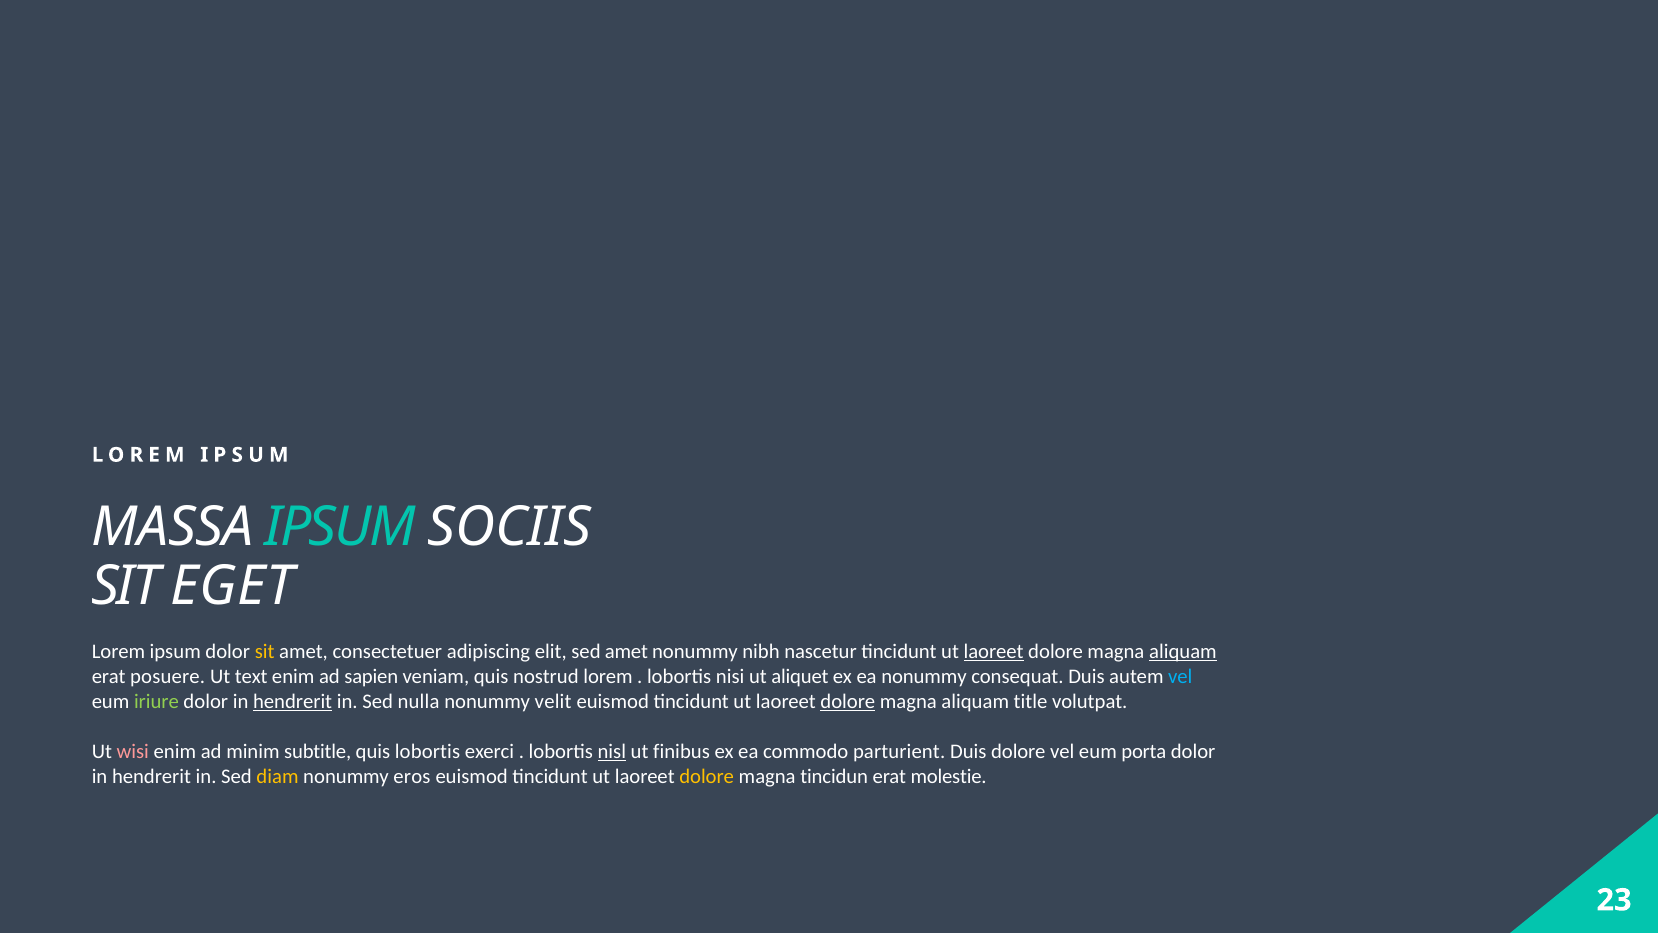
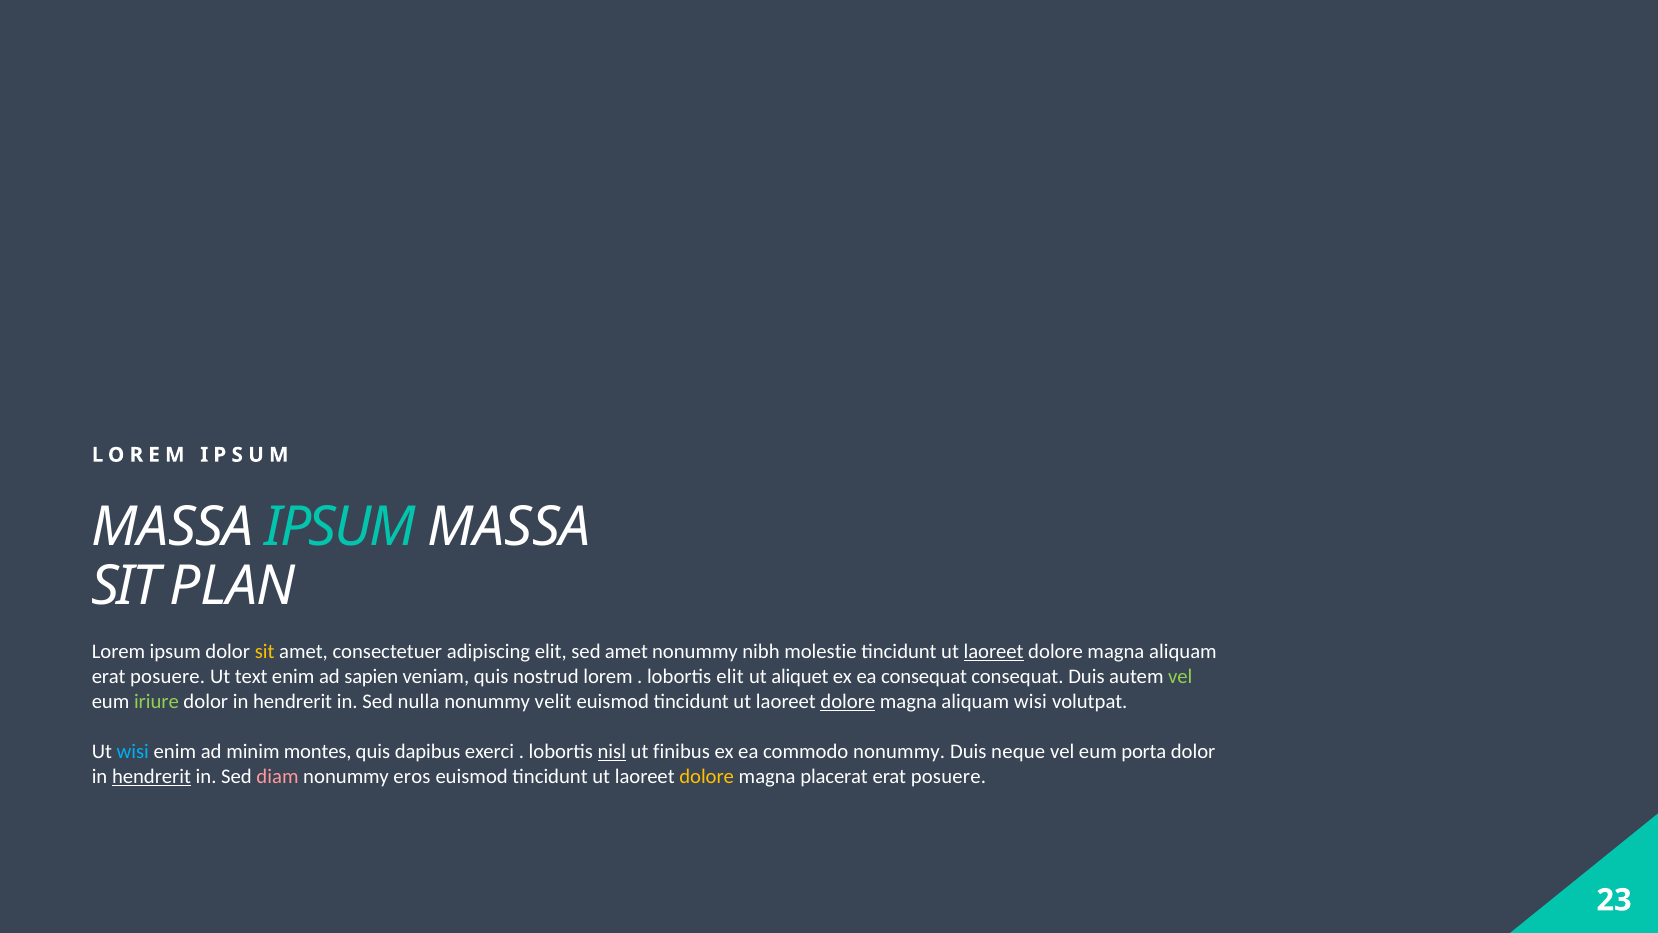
IPSUM SOCIIS: SOCIIS -> MASSA (509, 527)
EGET: EGET -> PLAN (233, 586)
nascetur: nascetur -> molestie (820, 652)
aliquam underline: present -> none (1183, 652)
lobortis nisi: nisi -> elit (730, 676)
ea nonummy: nonummy -> consequat (924, 676)
vel colour: light blue -> light green (1180, 676)
hendrerit underline: present -> none (293, 701)
aliquam title: title -> wisi (1030, 701)
wisi colour: pink -> light blue (133, 751)
subtitle: subtitle -> montes (318, 751)
quis lobortis: lobortis -> dapibus (428, 751)
commodo parturient: parturient -> nonummy (899, 751)
Duis dolore: dolore -> neque (1018, 751)
hendrerit underline: none -> present (152, 776)
diam colour: yellow -> pink (277, 776)
tincidun: tincidun -> placerat (834, 776)
molestie: molestie -> posuere (948, 776)
